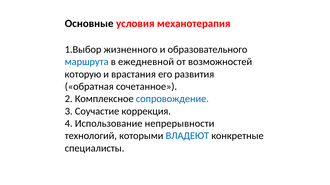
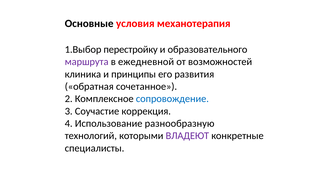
жизненного: жизненного -> перестройку (131, 50)
маршрута colour: blue -> purple (87, 62)
которую: которую -> клиника (83, 74)
врастания: врастания -> принципы (134, 74)
непрерывности: непрерывности -> разнообразную (180, 124)
ВЛАДЕЮТ colour: blue -> purple (187, 136)
